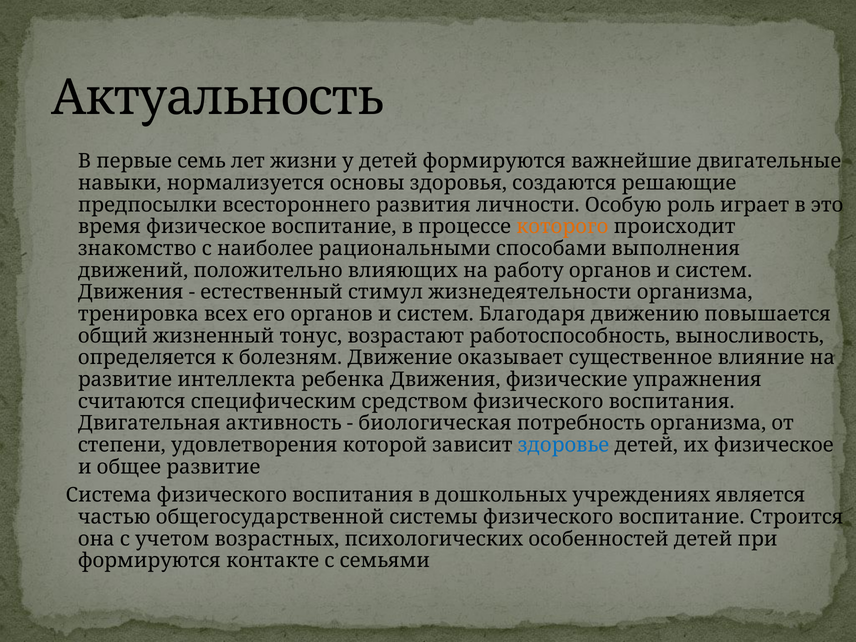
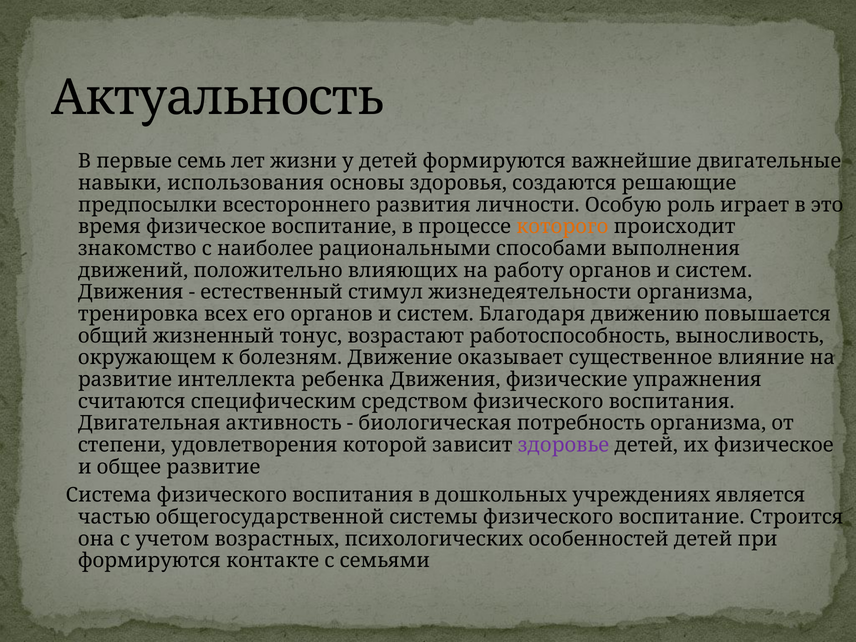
нормализуется: нормализуется -> использования (246, 183)
определяется: определяется -> окружающем (147, 358)
здоровье colour: blue -> purple (563, 445)
